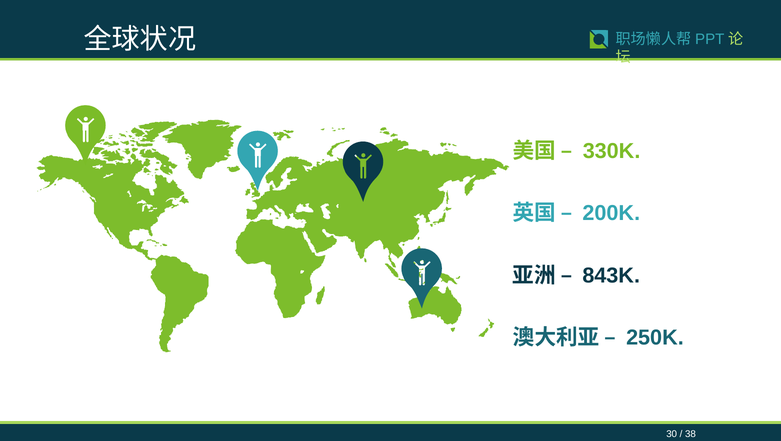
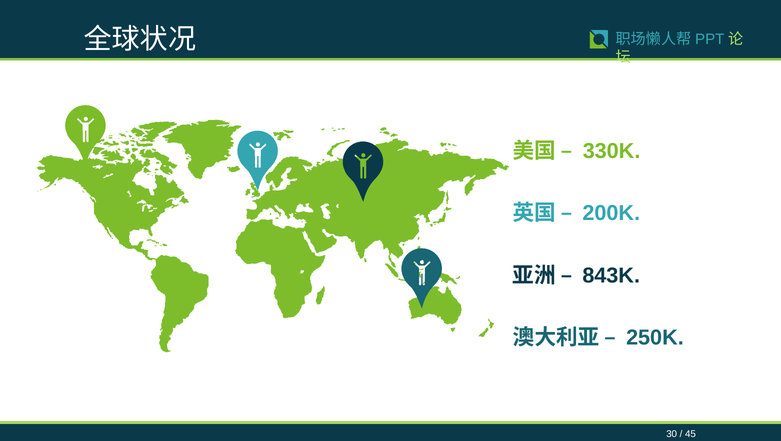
38: 38 -> 45 (690, 434)
